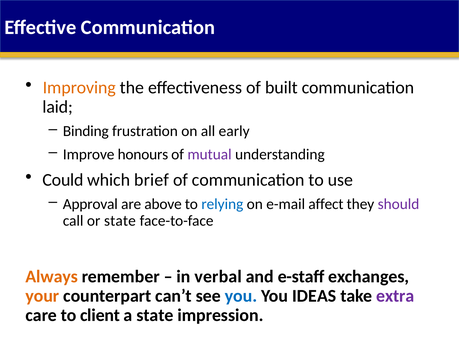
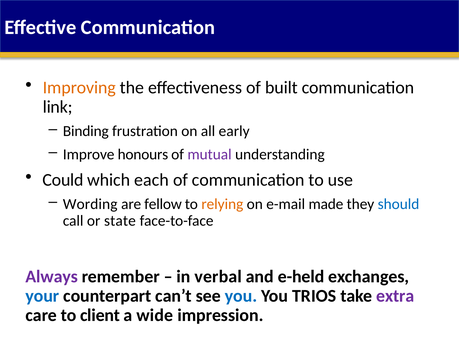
laid: laid -> link (58, 107)
brief: brief -> each (152, 179)
Approval: Approval -> Wording (90, 204)
above: above -> fellow (163, 204)
relying colour: blue -> orange (222, 204)
affect: affect -> made (326, 204)
should colour: purple -> blue (399, 204)
Always colour: orange -> purple (52, 276)
e-staff: e-staff -> e-held (301, 276)
your colour: orange -> blue (42, 295)
IDEAS: IDEAS -> TRIOS (314, 295)
a state: state -> wide (155, 315)
